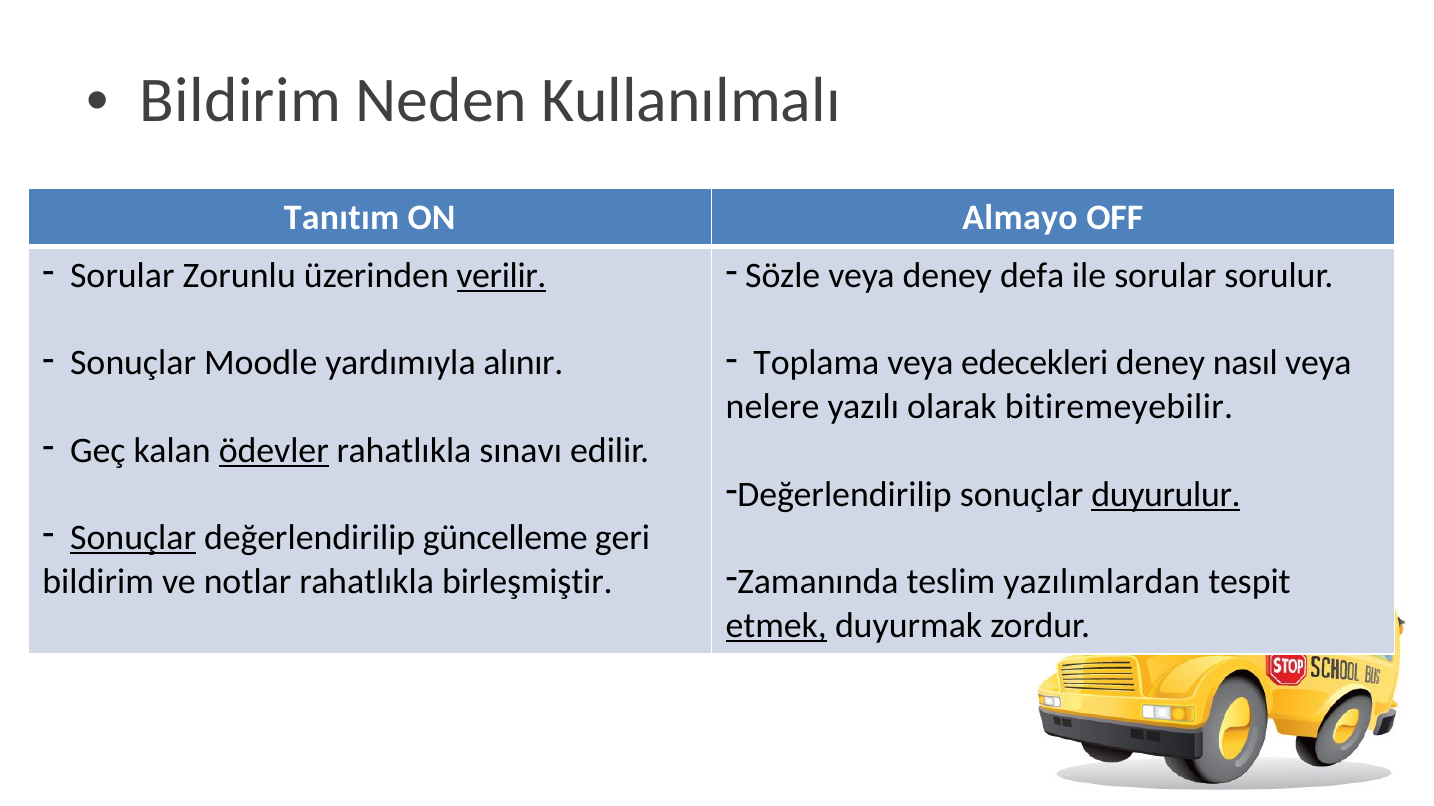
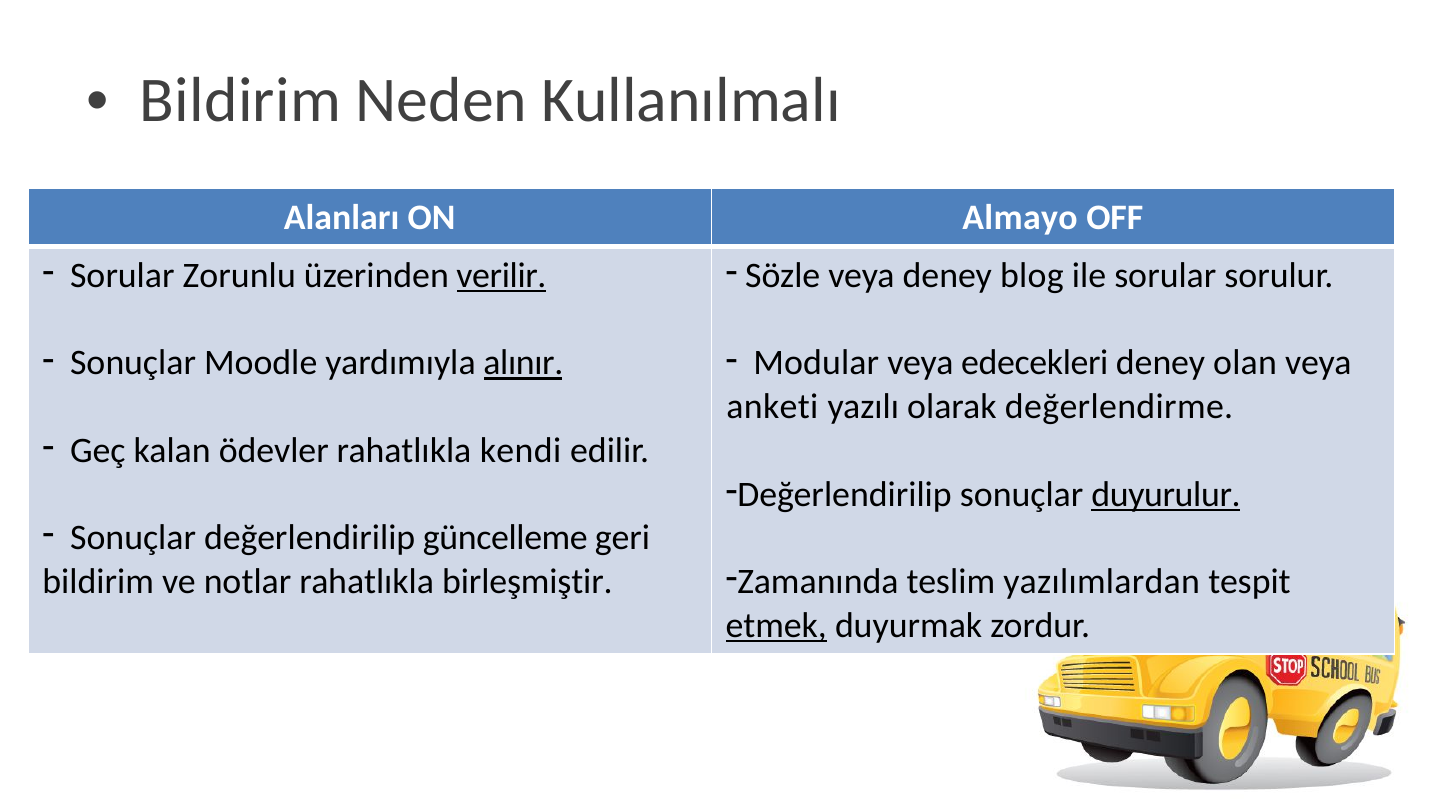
Tanıtım: Tanıtım -> Alanları (342, 218)
defa: defa -> blog (1032, 276)
alınır underline: none -> present (523, 363)
Toplama: Toplama -> Modular (816, 363)
nasıl: nasıl -> olan (1245, 363)
nelere: nelere -> anketi (772, 407)
bitiremeyebilir: bitiremeyebilir -> değerlendirme (1119, 407)
ödevler underline: present -> none (274, 451)
sınavı: sınavı -> kendi (521, 451)
Sonuçlar underline: present -> none (133, 538)
